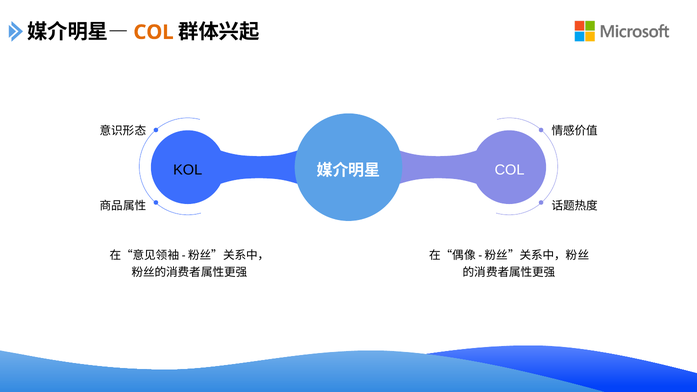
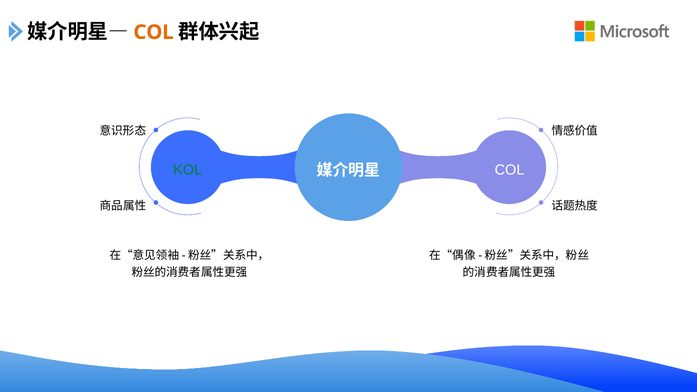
KOL colour: black -> green (188, 170)
